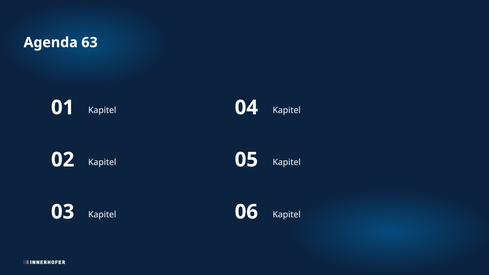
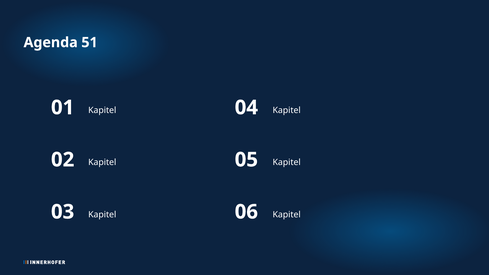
63: 63 -> 51 (90, 42)
